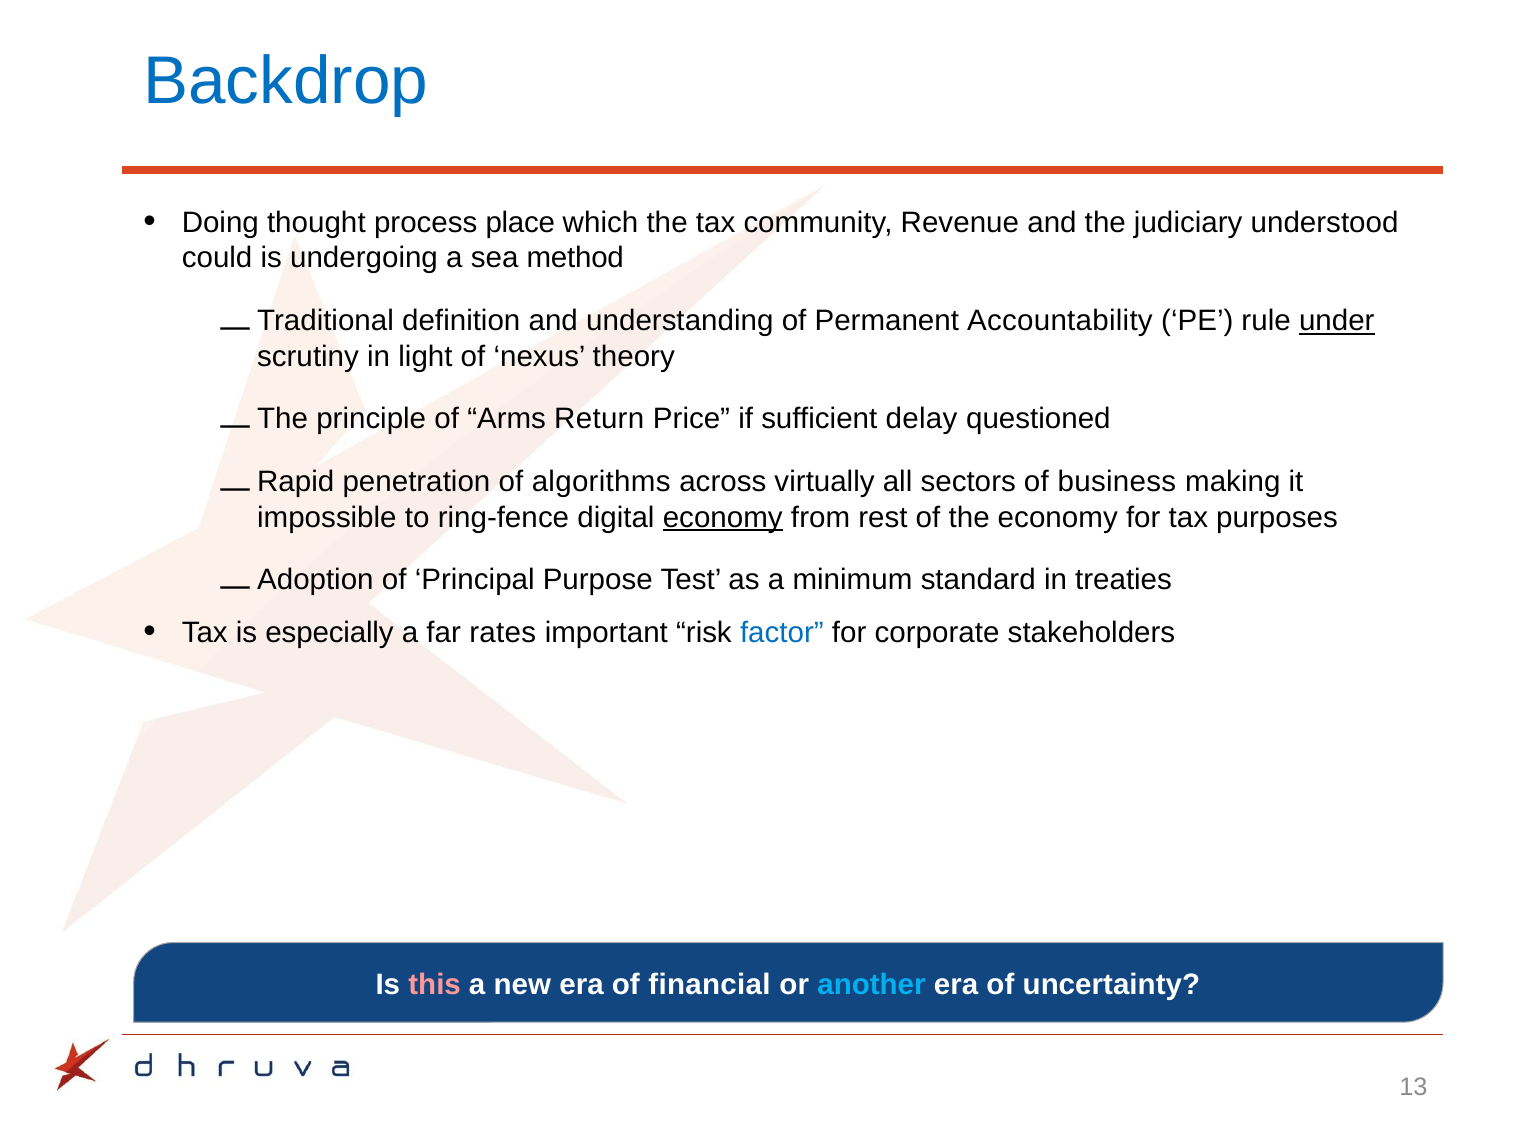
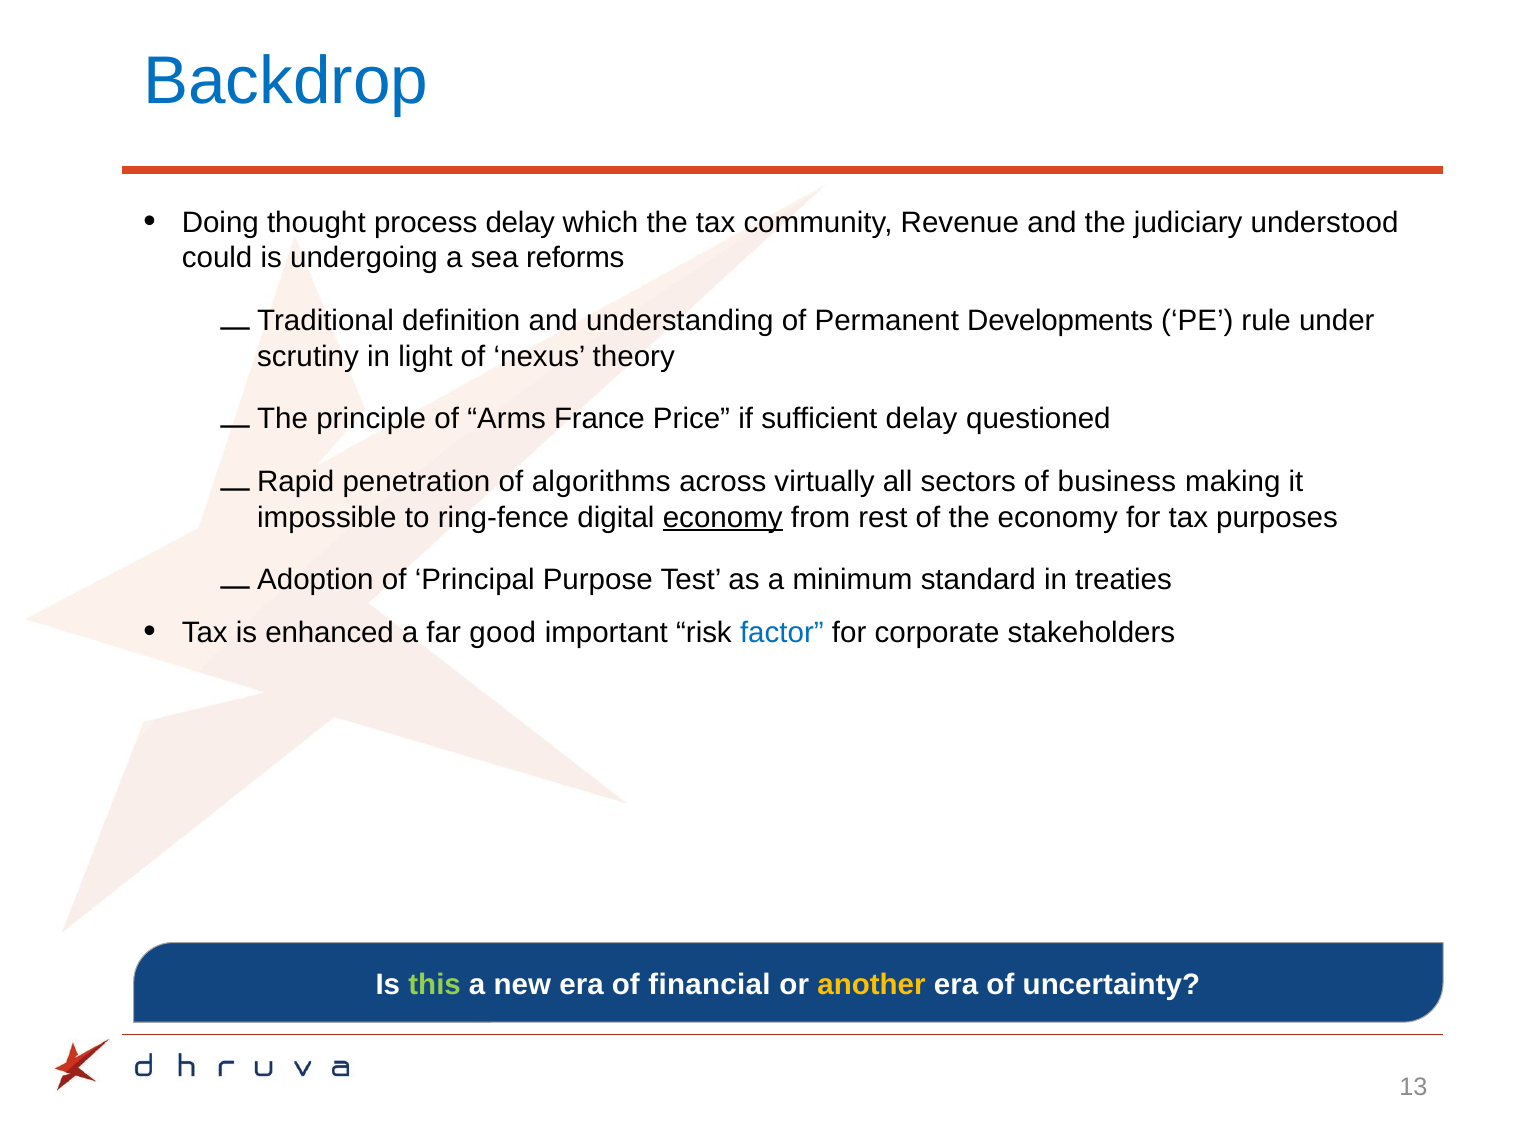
process place: place -> delay (520, 223)
method: method -> reforms (575, 258)
Accountability: Accountability -> Developments (1060, 321)
under underline: present -> none (1337, 321)
Return: Return -> France (600, 419)
especially: especially -> enhanced (330, 633)
rates: rates -> good (503, 633)
this colour: pink -> light green (435, 985)
another colour: light blue -> yellow (872, 985)
